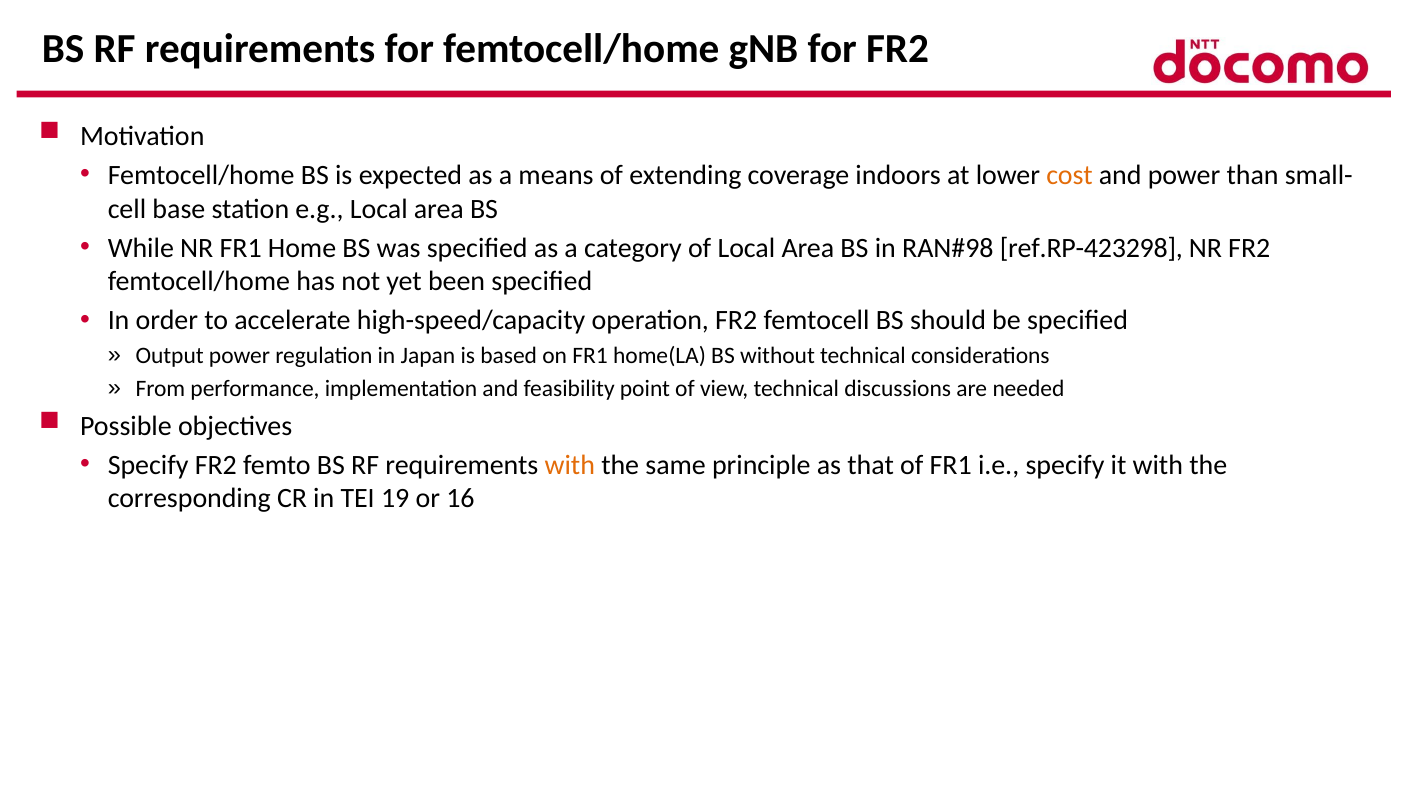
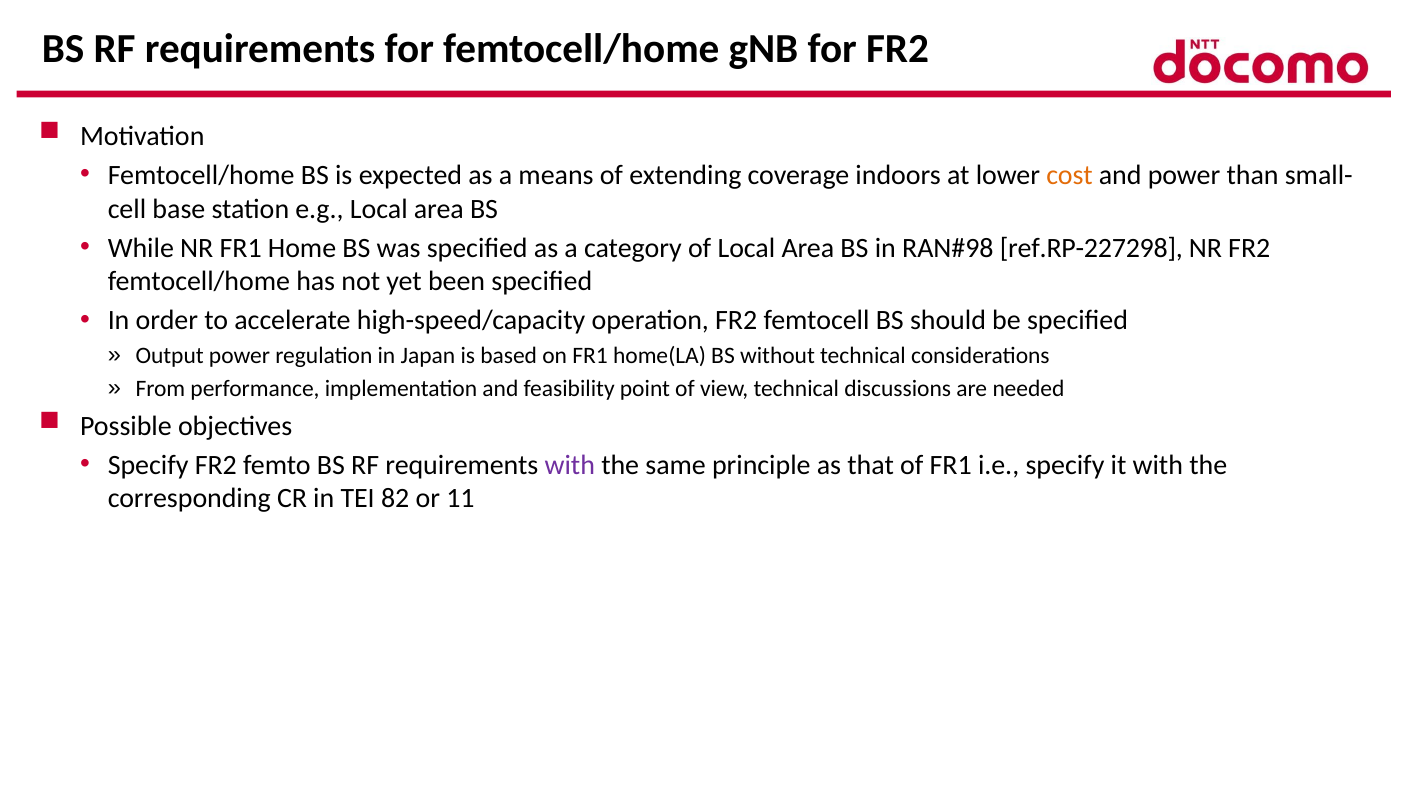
ref.RP-423298: ref.RP-423298 -> ref.RP-227298 (1091, 248)
with colour: orange -> purple (570, 465)
19: 19 -> 82 (395, 498)
16: 16 -> 11 (461, 498)
